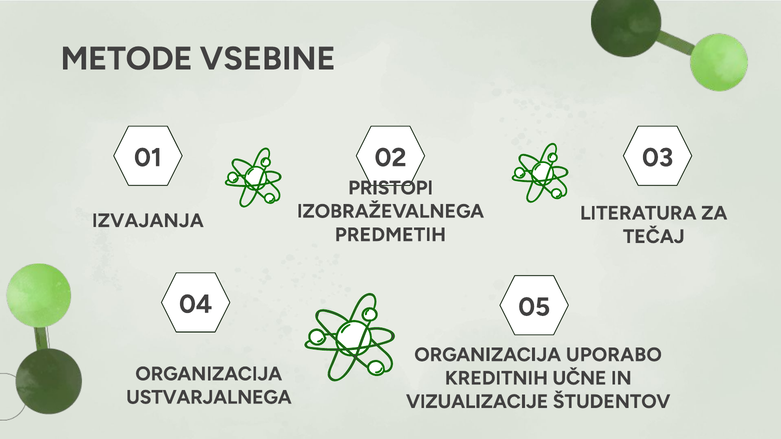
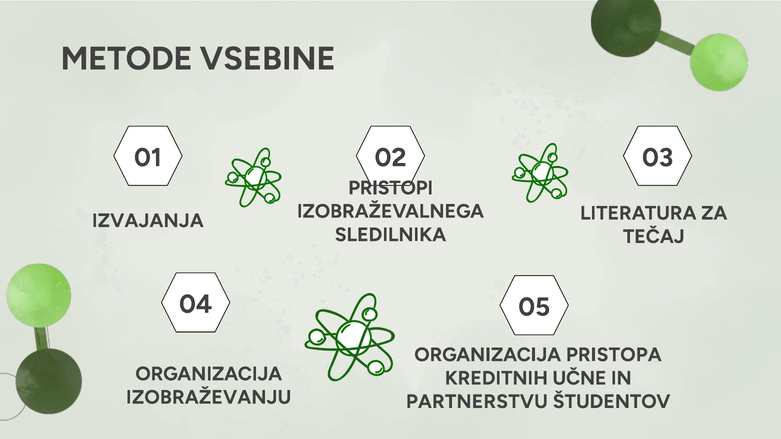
PREDMETIH: PREDMETIH -> SLEDILNIKA (390, 235)
UPORABO: UPORABO -> PRISTOPA (614, 355)
USTVARJALNEGA: USTVARJALNEGA -> IZOBRAŽEVANJU (209, 398)
VIZUALIZACIJE: VIZUALIZACIJE -> PARTNERSTVU (477, 402)
